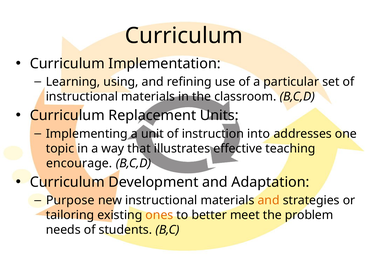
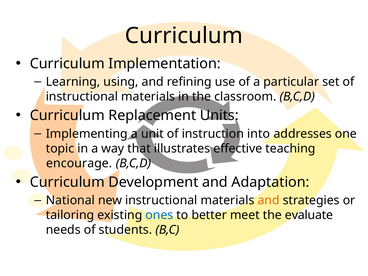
Purpose: Purpose -> National (70, 200)
ones colour: orange -> blue (159, 215)
problem: problem -> evaluate (309, 215)
